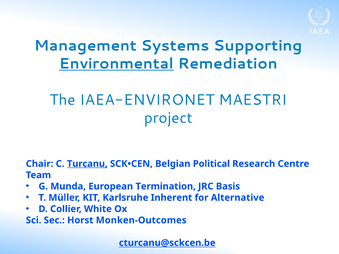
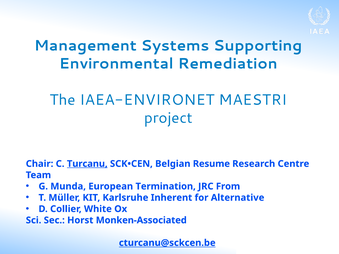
Environmental underline: present -> none (116, 64)
Political: Political -> Resume (211, 164)
Basis: Basis -> From (228, 187)
Monken-Outcomes: Monken-Outcomes -> Monken-Associated (141, 220)
